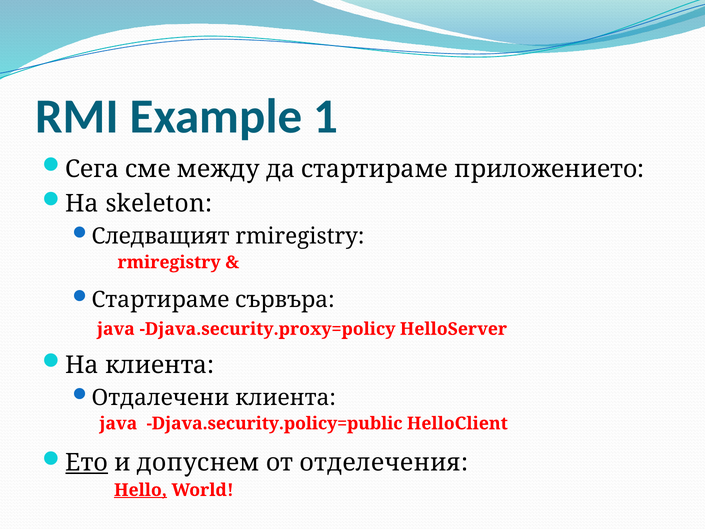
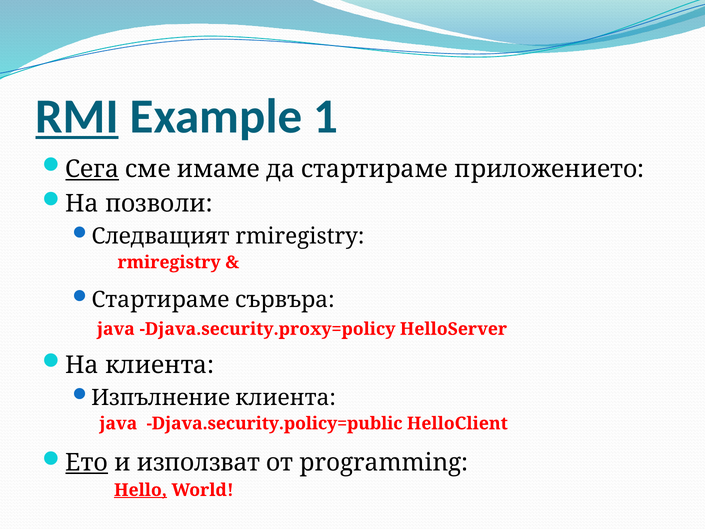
RMI underline: none -> present (77, 116)
Сега underline: none -> present (92, 169)
между: между -> имаме (218, 169)
skeleton: skeleton -> позволи (159, 204)
Отдалечени: Отдалечени -> Изпълнение (161, 398)
допуснем: допуснем -> използват (199, 463)
отделечения: отделечения -> programming (384, 463)
